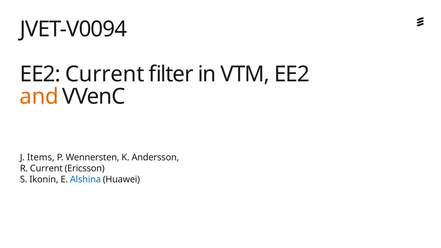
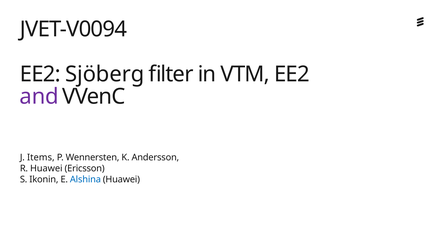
EE2 Current: Current -> Sjöberg (105, 74)
and colour: orange -> purple (39, 97)
R Current: Current -> Huawei (46, 169)
